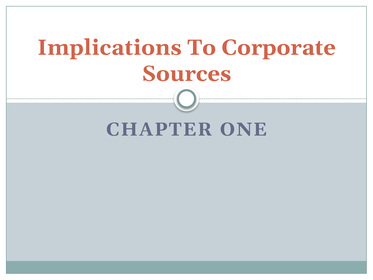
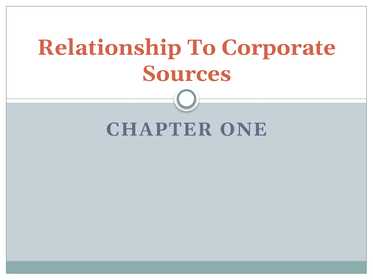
Implications: Implications -> Relationship (110, 48)
